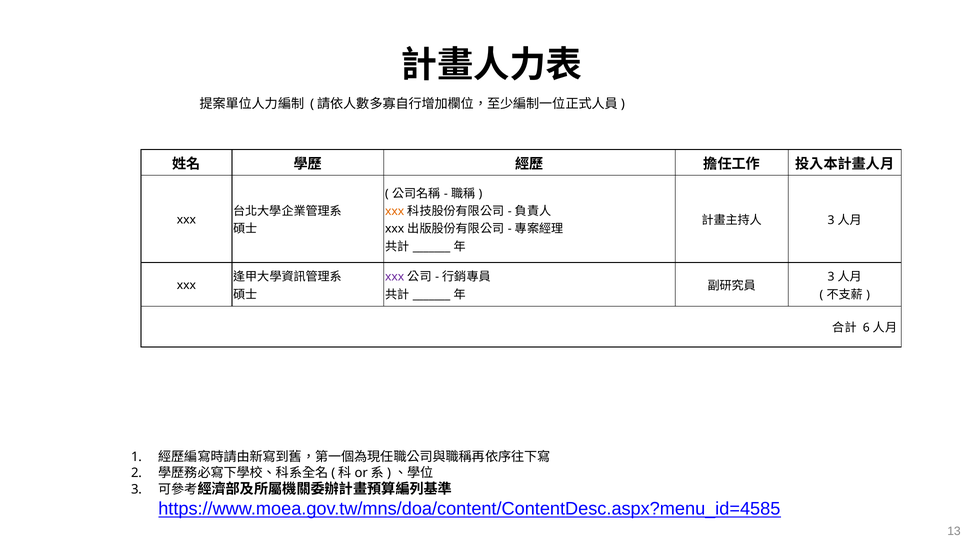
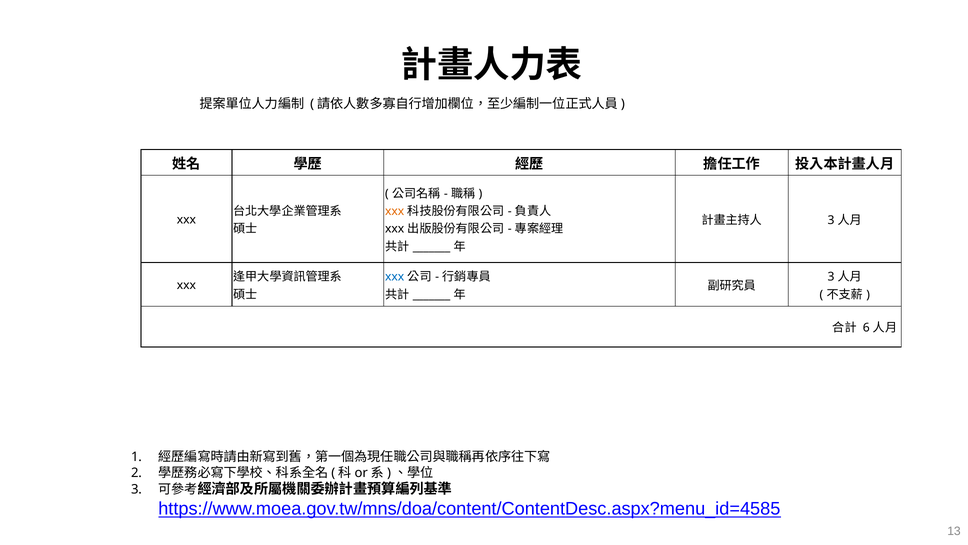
xxx colour: purple -> blue (395, 277)
